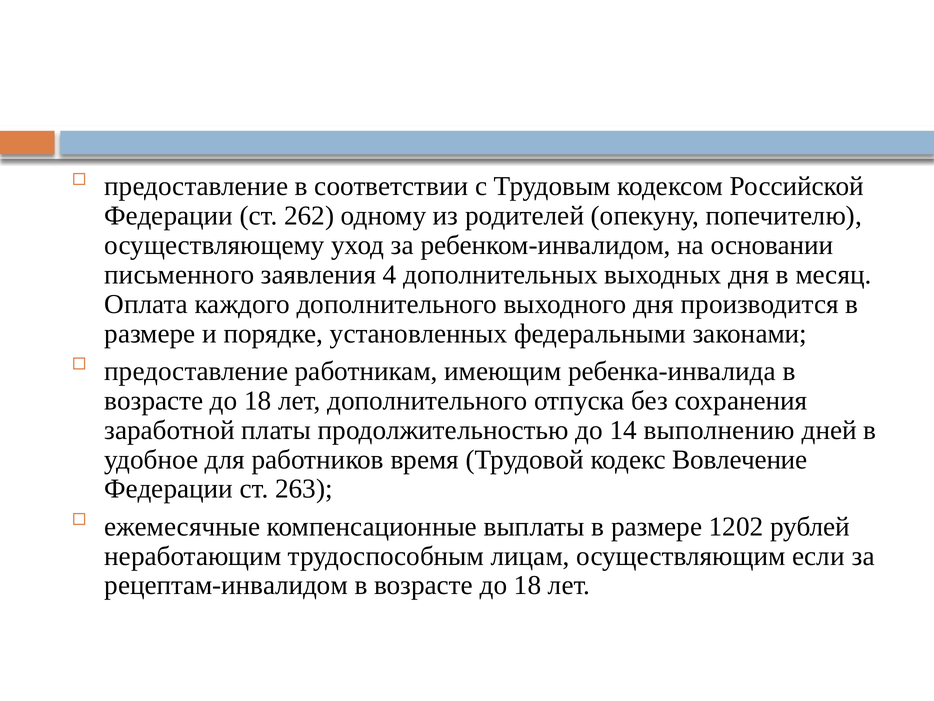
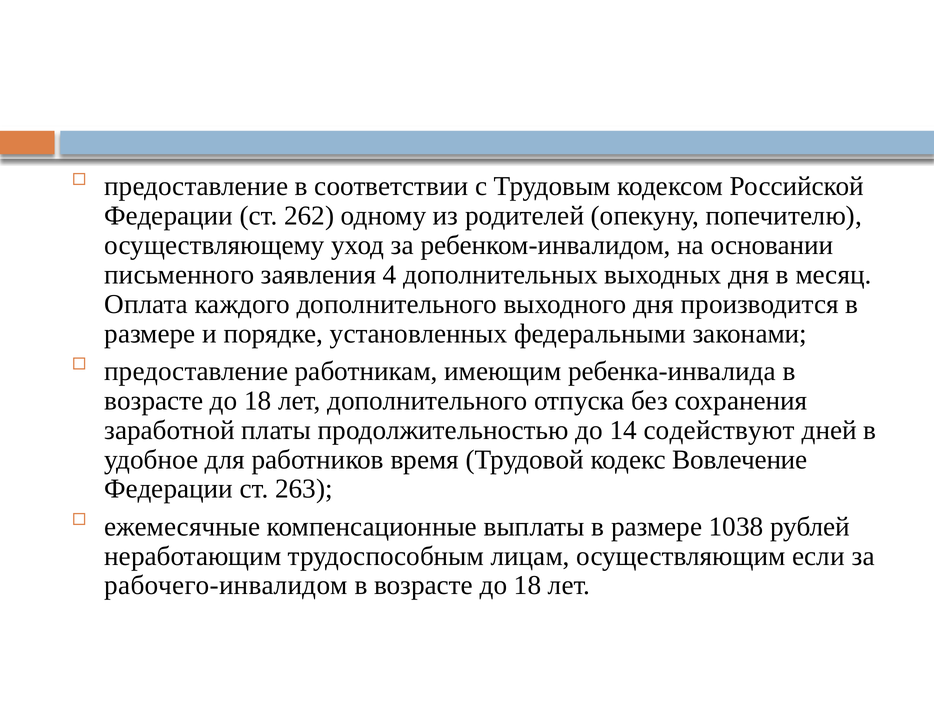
выполнению: выполнению -> содействуют (719, 430)
1202: 1202 -> 1038 (736, 526)
рецептам-инвалидом: рецептам-инвалидом -> рабочего-инвалидом (226, 585)
